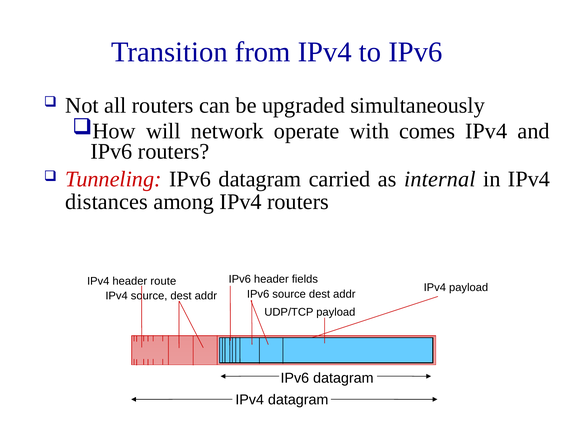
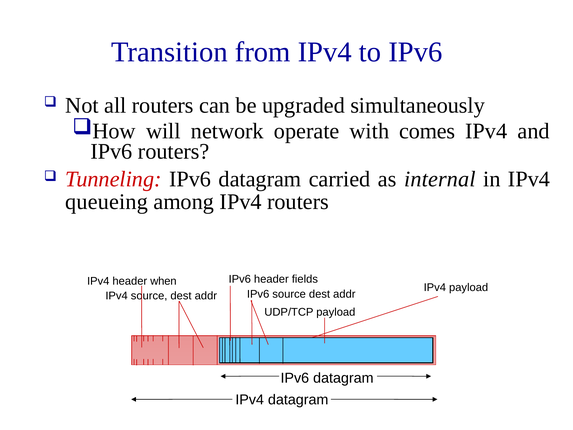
distances: distances -> queueing (107, 202)
route: route -> when (163, 281)
